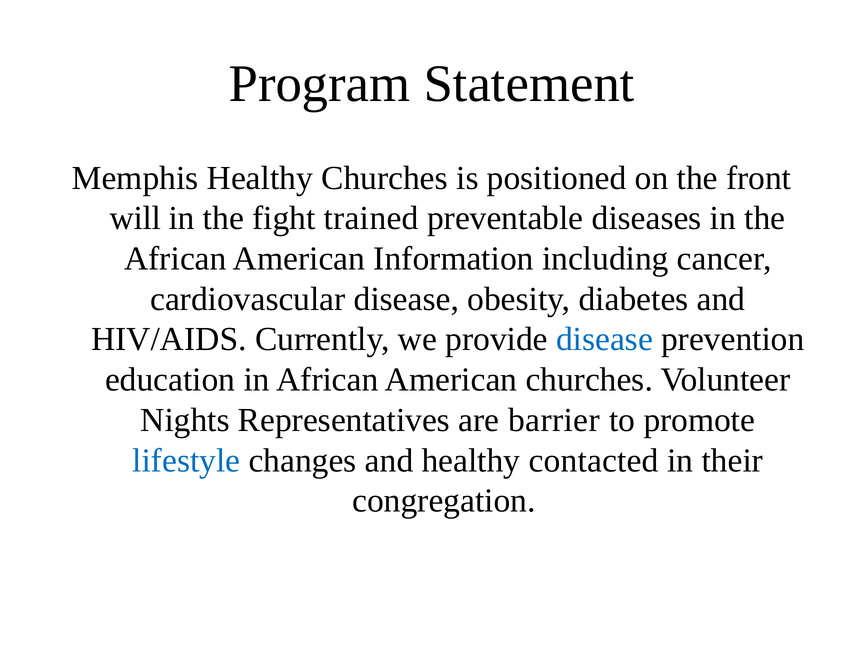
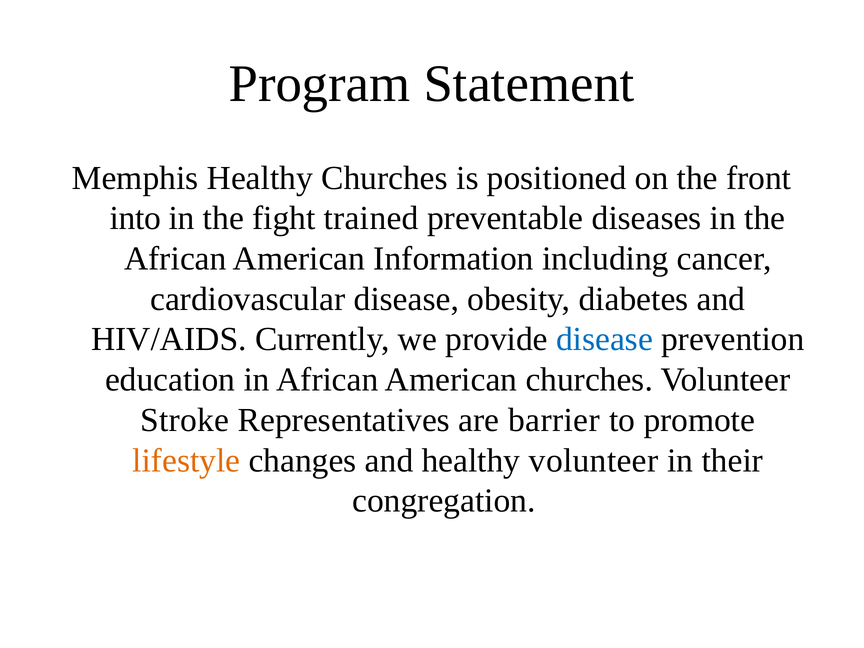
will: will -> into (135, 218)
Nights: Nights -> Stroke (185, 420)
lifestyle colour: blue -> orange (186, 460)
healthy contacted: contacted -> volunteer (594, 460)
